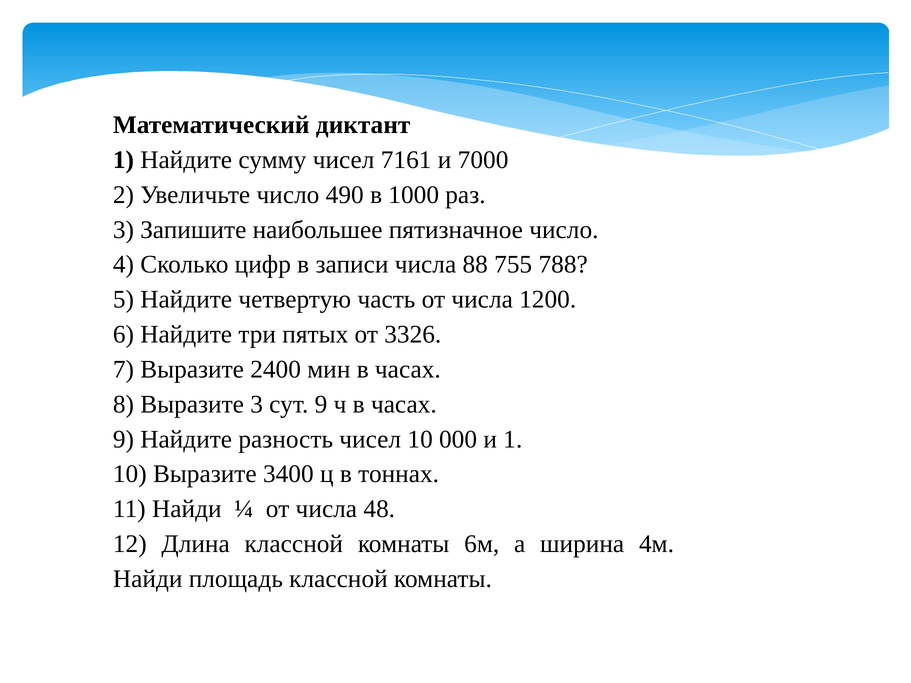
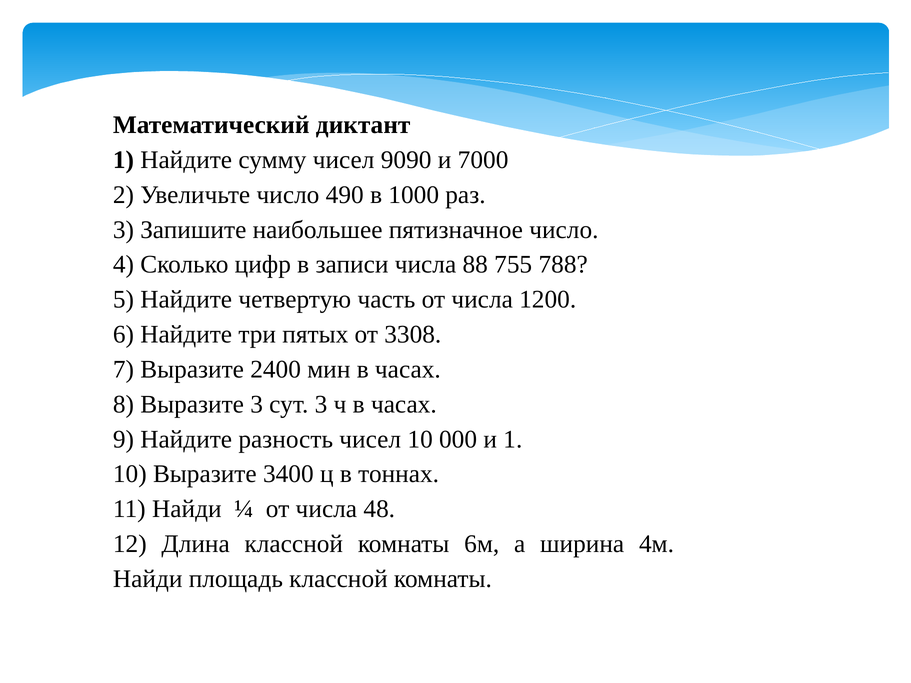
7161: 7161 -> 9090 (406, 160)
3326: 3326 -> 3308 (413, 335)
сут 9: 9 -> 3 (321, 404)
